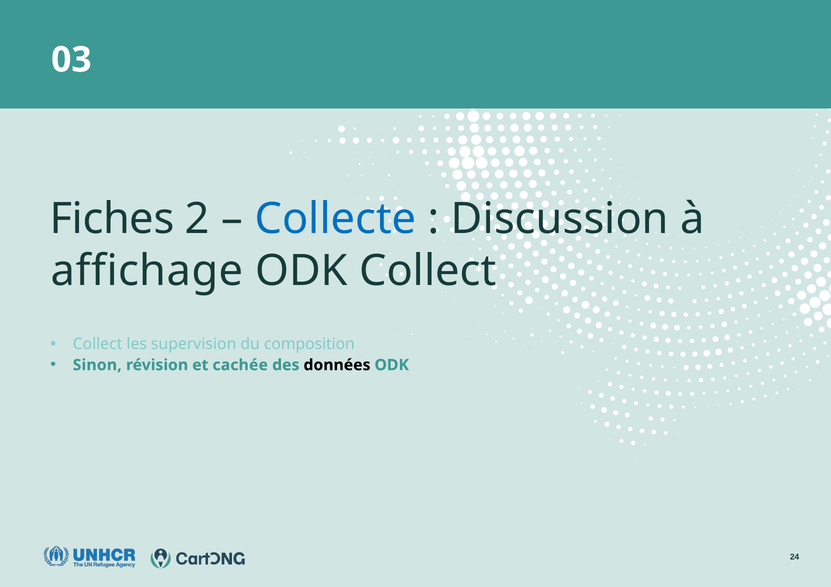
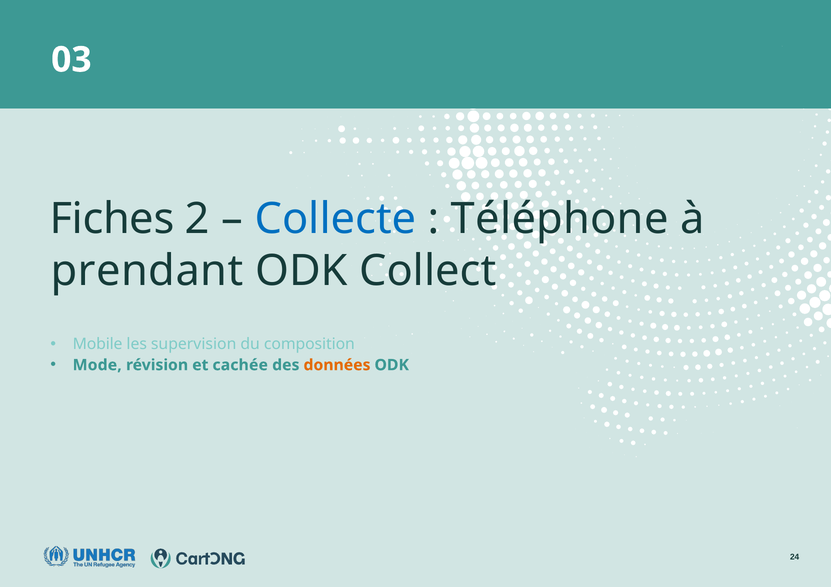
Discussion: Discussion -> Téléphone (560, 219)
affichage: affichage -> prendant (147, 271)
Collect: Collect -> Mobile (98, 345)
Sinon: Sinon -> Mode (97, 365)
données colour: black -> orange (337, 365)
